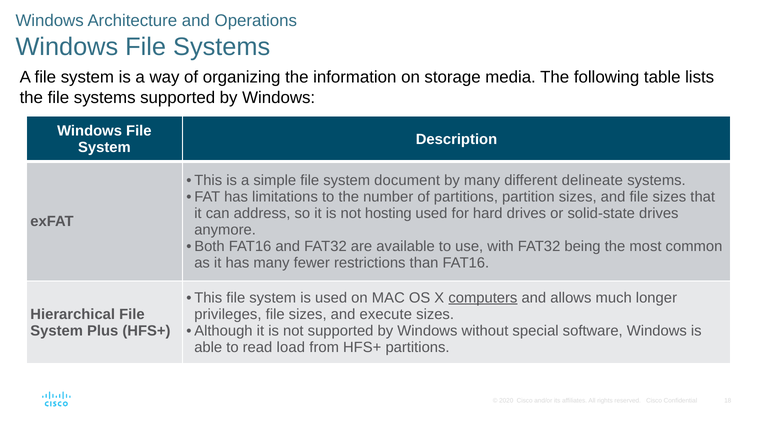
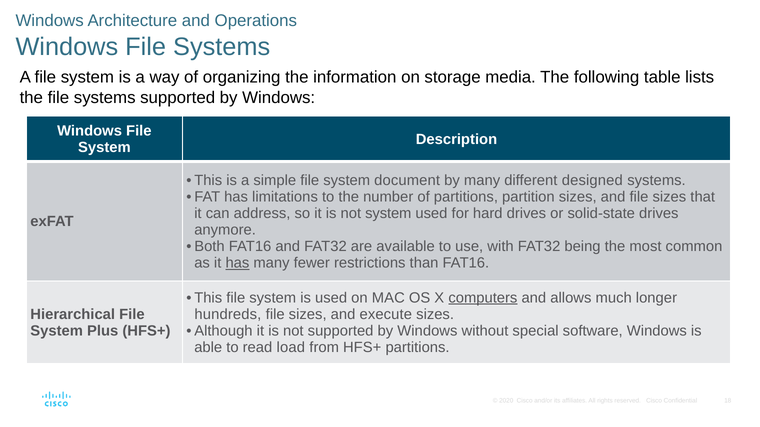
delineate: delineate -> designed (592, 180)
not hosting: hosting -> system (388, 214)
has underline: none -> present (237, 263)
privileges: privileges -> hundreds (228, 315)
